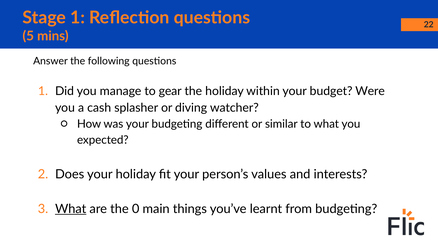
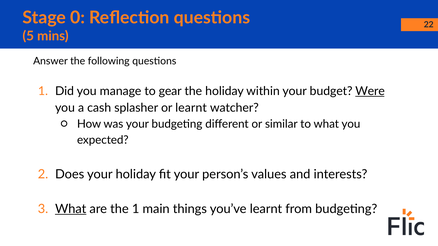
Stage 1: 1 -> 0 (78, 18)
Were underline: none -> present (370, 91)
or diving: diving -> learnt (191, 108)
the 0: 0 -> 1 (136, 209)
